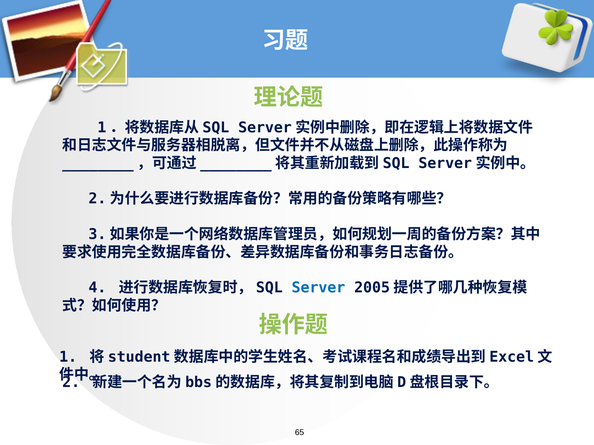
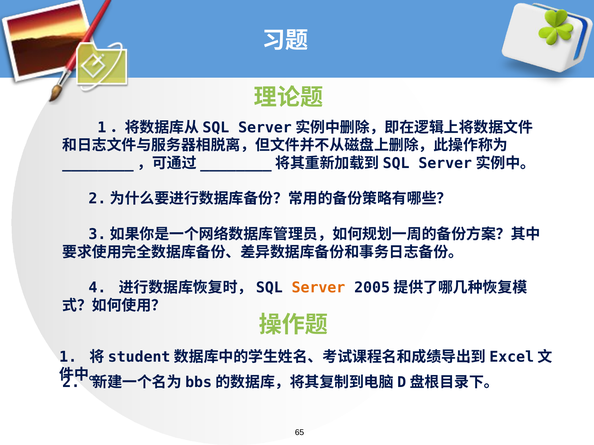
Server colour: blue -> orange (318, 288)
